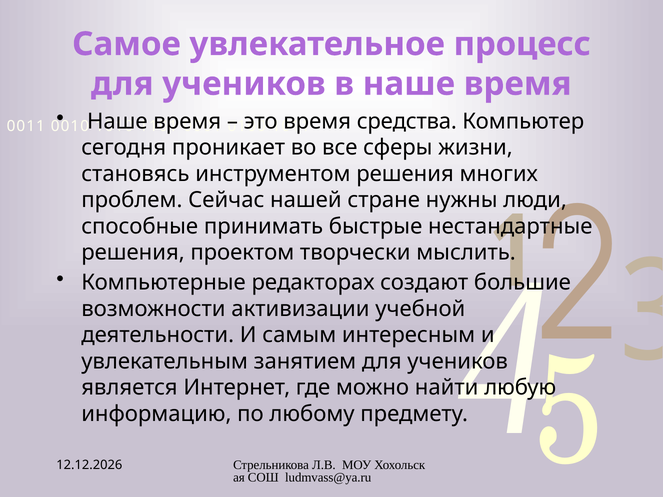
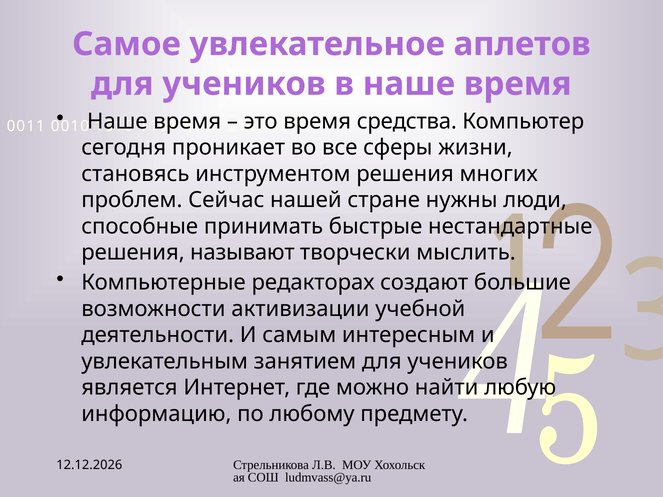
процесс: процесс -> аплетов (522, 44)
проектом: проектом -> называют (242, 253)
